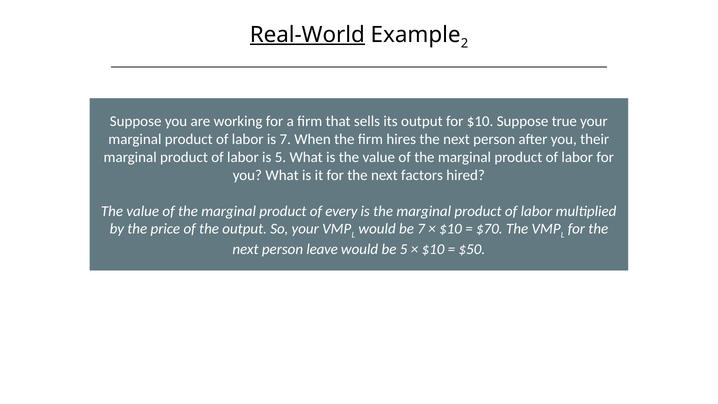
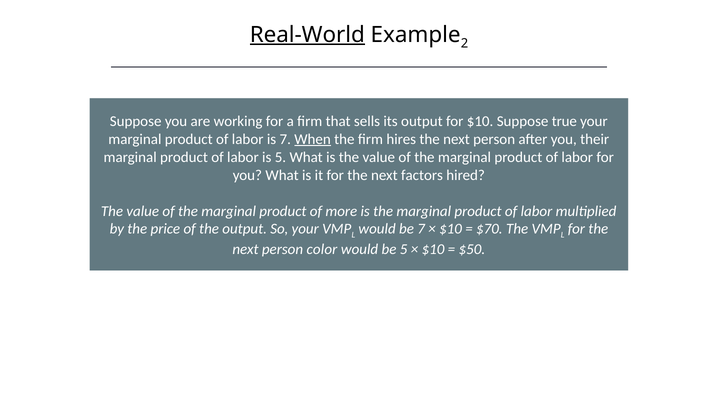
When underline: none -> present (313, 139)
every: every -> more (341, 211)
leave: leave -> color (322, 249)
